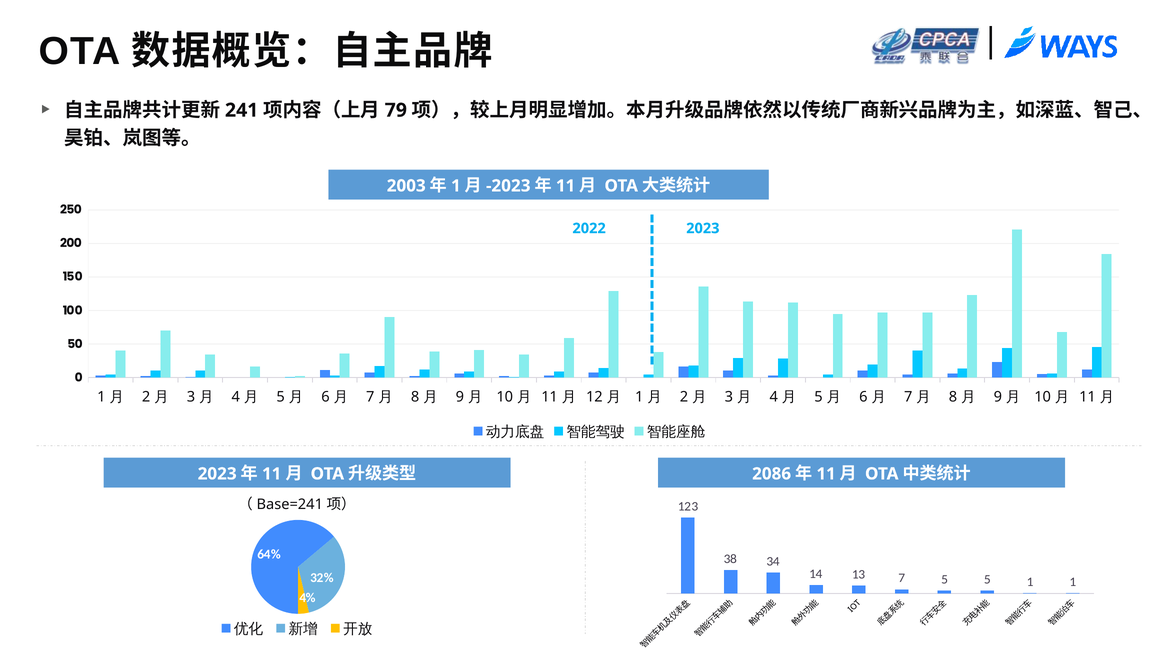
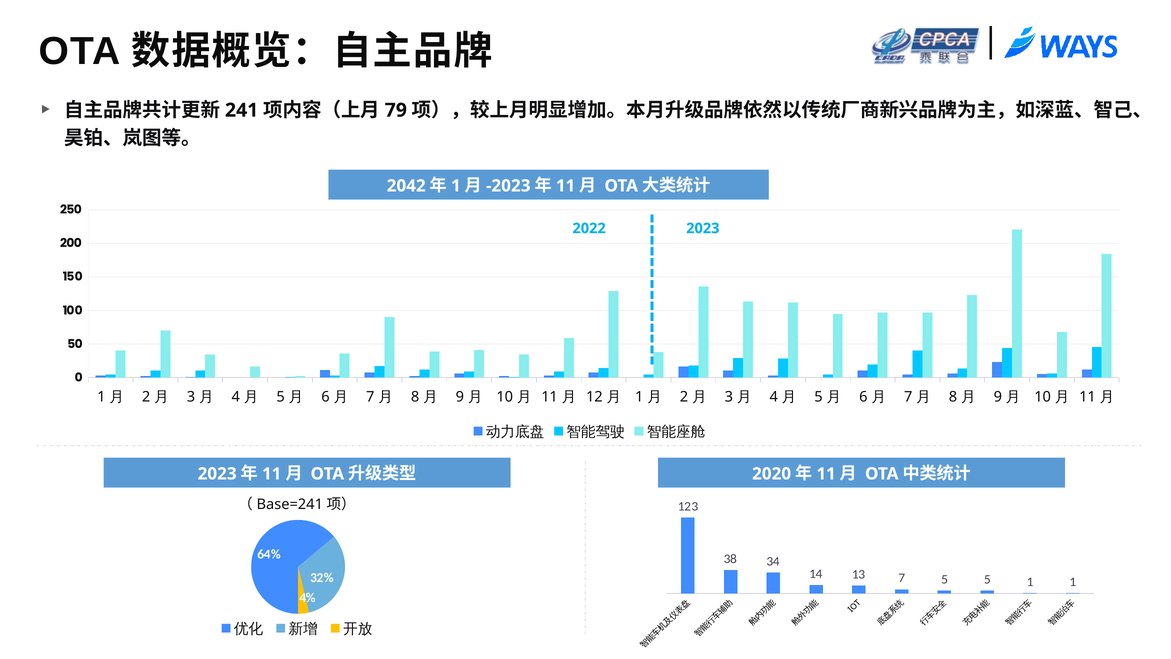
2003: 2003 -> 2042 (406, 186)
2086: 2086 -> 2020 (772, 474)
